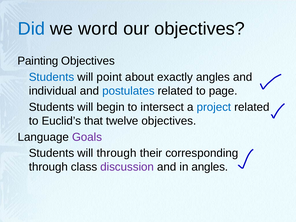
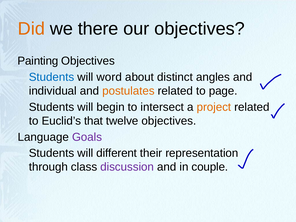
Did colour: blue -> orange (31, 29)
word: word -> there (98, 29)
point: point -> word (109, 77)
exactly: exactly -> distinct (175, 77)
postulates colour: blue -> orange (128, 91)
project colour: blue -> orange (214, 107)
will through: through -> different (117, 153)
corresponding: corresponding -> representation (202, 153)
in angles: angles -> couple (210, 167)
